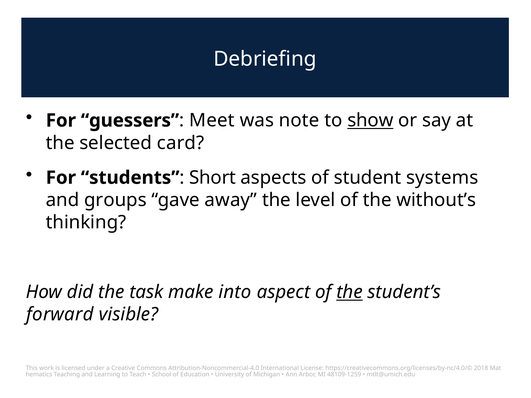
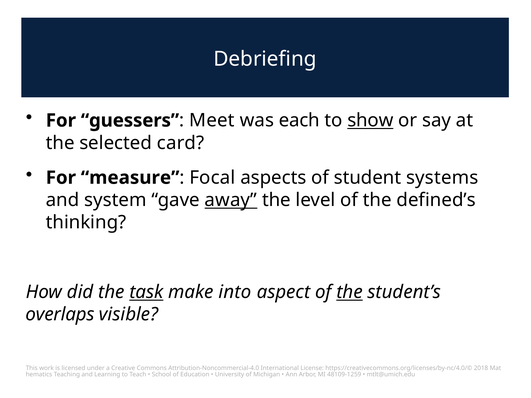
note: note -> each (299, 121)
students: students -> measure (130, 178)
Short: Short -> Focal (212, 178)
groups: groups -> system (115, 200)
away underline: none -> present (231, 200)
without’s: without’s -> defined’s (436, 200)
task underline: none -> present (146, 292)
forward: forward -> overlaps (60, 315)
